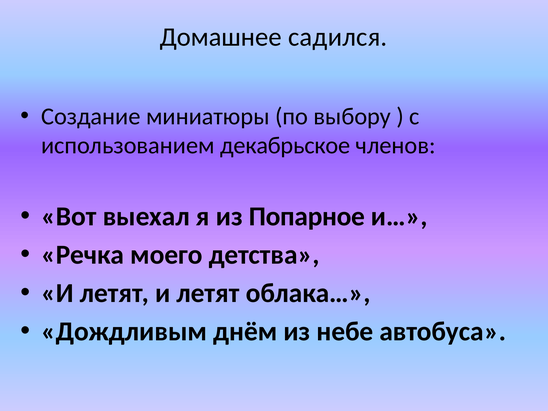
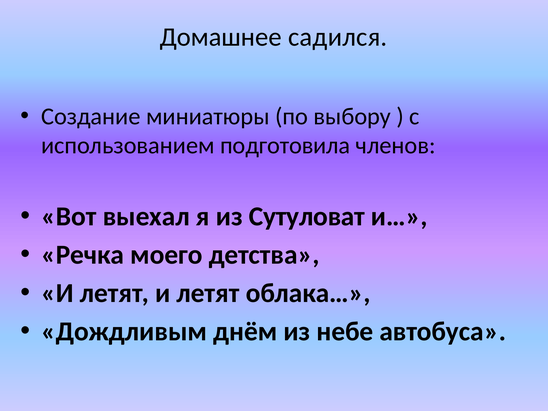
декабрьское: декабрьское -> подготовила (285, 146)
Попарное: Попарное -> Сутуловат (307, 216)
